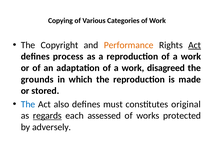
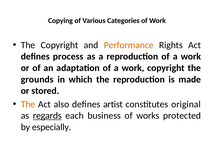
Act underline: present -> none (195, 45)
work disagreed: disagreed -> copyright (166, 68)
The colour: blue -> orange (28, 104)
must: must -> artist (113, 104)
assessed: assessed -> business (104, 115)
adversely: adversely -> especially (52, 127)
